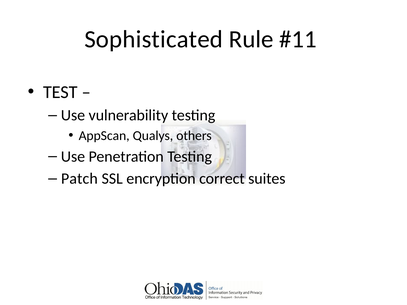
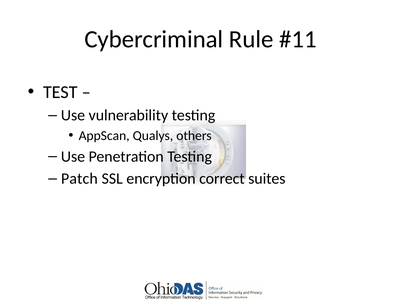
Sophisticated: Sophisticated -> Cybercriminal (154, 39)
